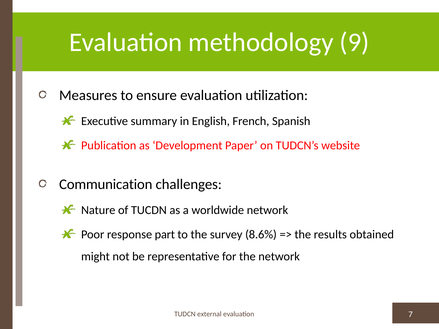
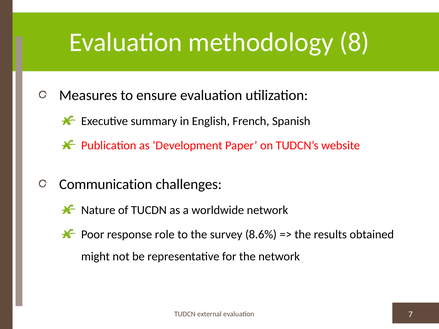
9: 9 -> 8 (355, 42)
part: part -> role (165, 235)
